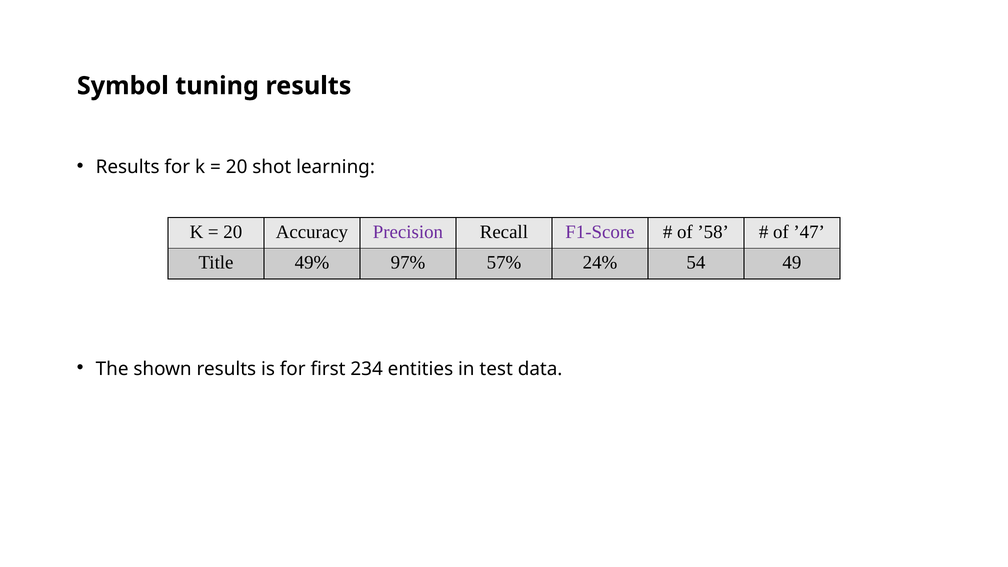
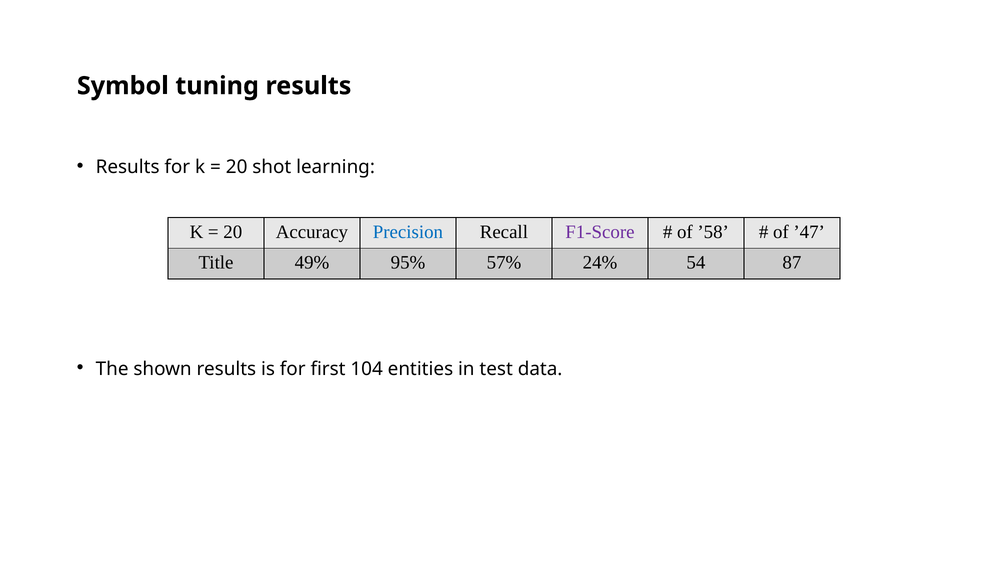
Precision colour: purple -> blue (408, 232)
97%: 97% -> 95% (408, 263)
49: 49 -> 87 (792, 263)
234: 234 -> 104 (367, 369)
